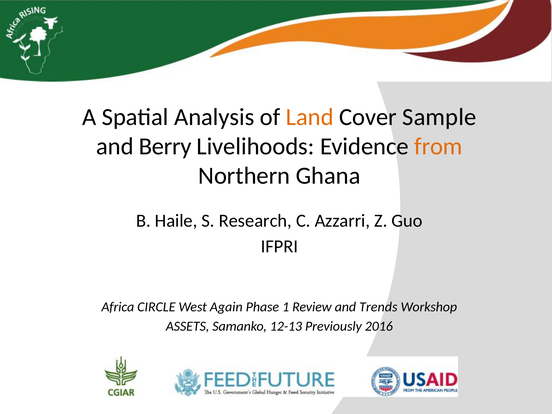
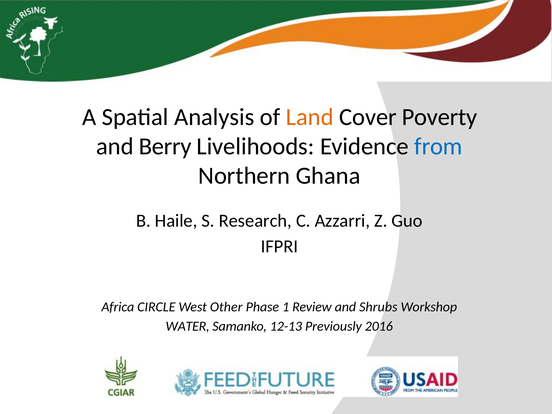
Sample: Sample -> Poverty (439, 117)
from colour: orange -> blue (438, 146)
Again: Again -> Other (226, 307)
Trends: Trends -> Shrubs (378, 307)
ASSETS: ASSETS -> WATER (188, 326)
